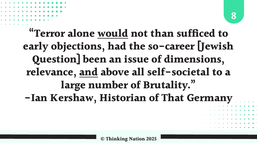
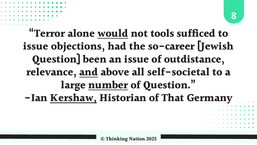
than: than -> tools (162, 34)
early: early -> issue (36, 46)
dimensions: dimensions -> outdistance (194, 59)
number underline: none -> present (108, 85)
of Brutality: Brutality -> Question (170, 85)
Kershaw underline: none -> present (73, 98)
